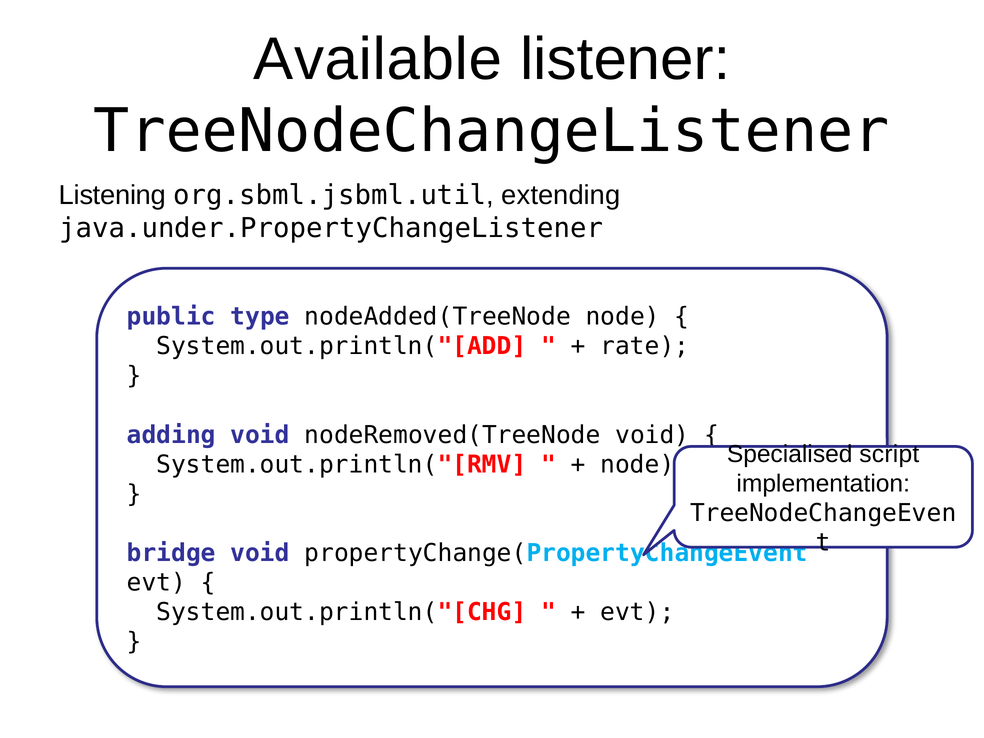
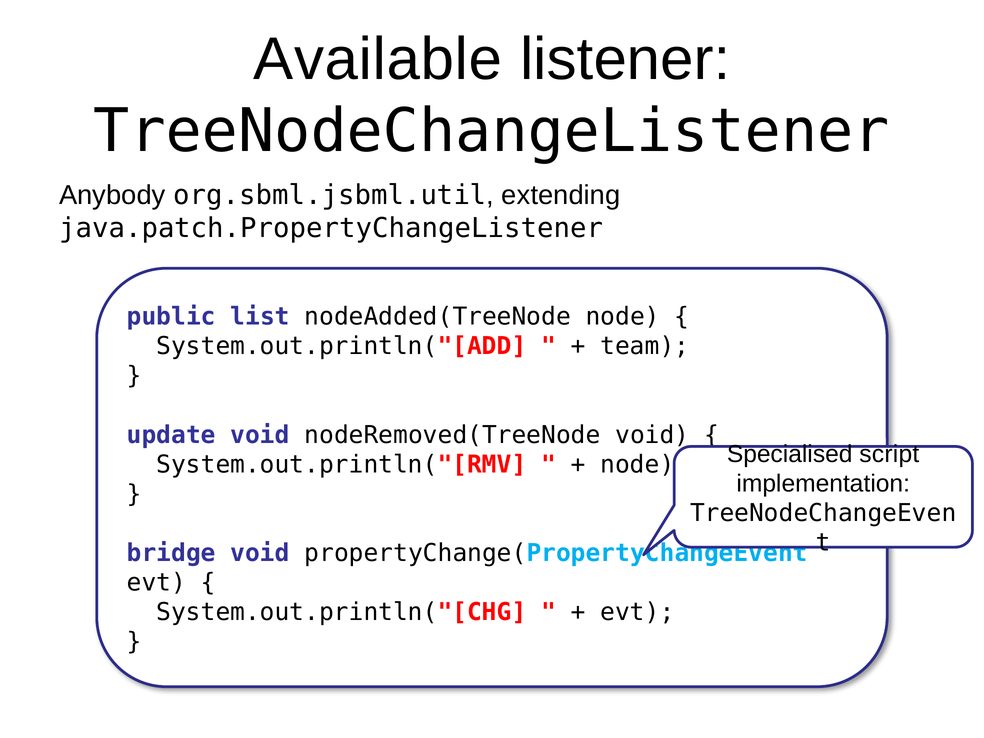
Listening: Listening -> Anybody (112, 195)
java.under.PropertyChangeListener: java.under.PropertyChangeListener -> java.patch.PropertyChangeListener (331, 228)
type: type -> list (260, 317)
rate: rate -> team (645, 346)
adding: adding -> update (171, 435)
